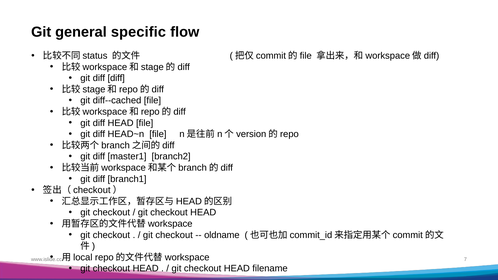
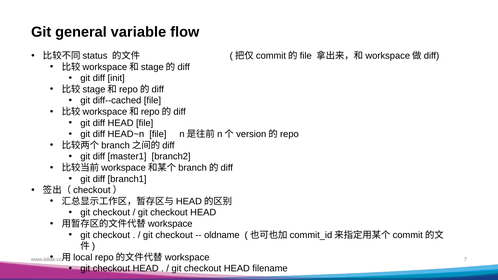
specific: specific -> variable (138, 32)
diff diff: diff -> init (116, 78)
